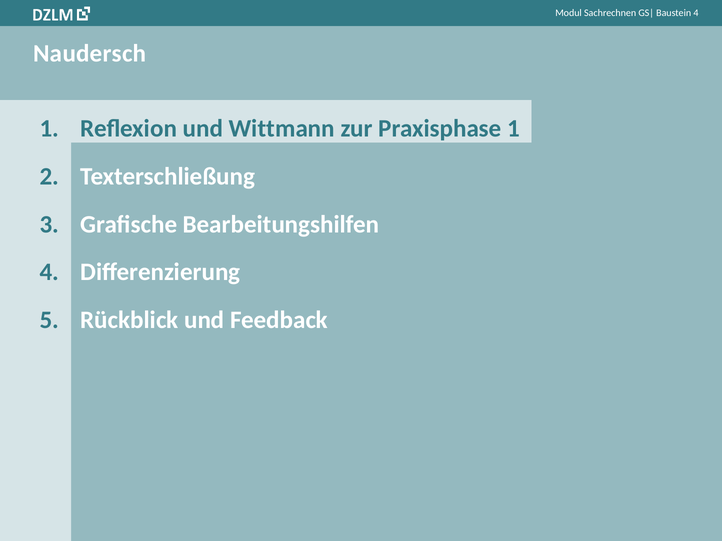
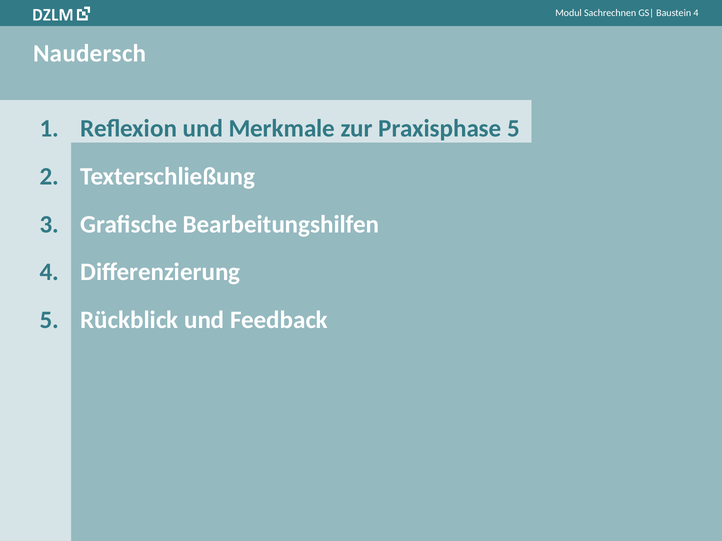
Wittmann: Wittmann -> Merkmale (282, 129)
Praxisphase 1: 1 -> 5 (513, 129)
